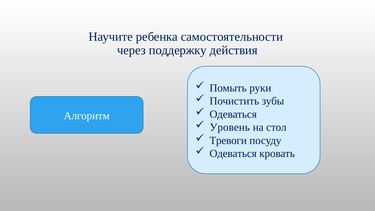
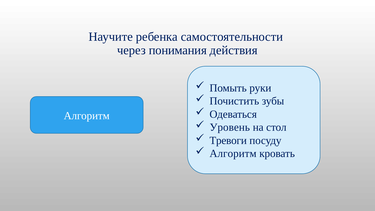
поддержку: поддержку -> понимания (178, 50)
Одеваться: Одеваться -> Алгоритм (233, 154)
